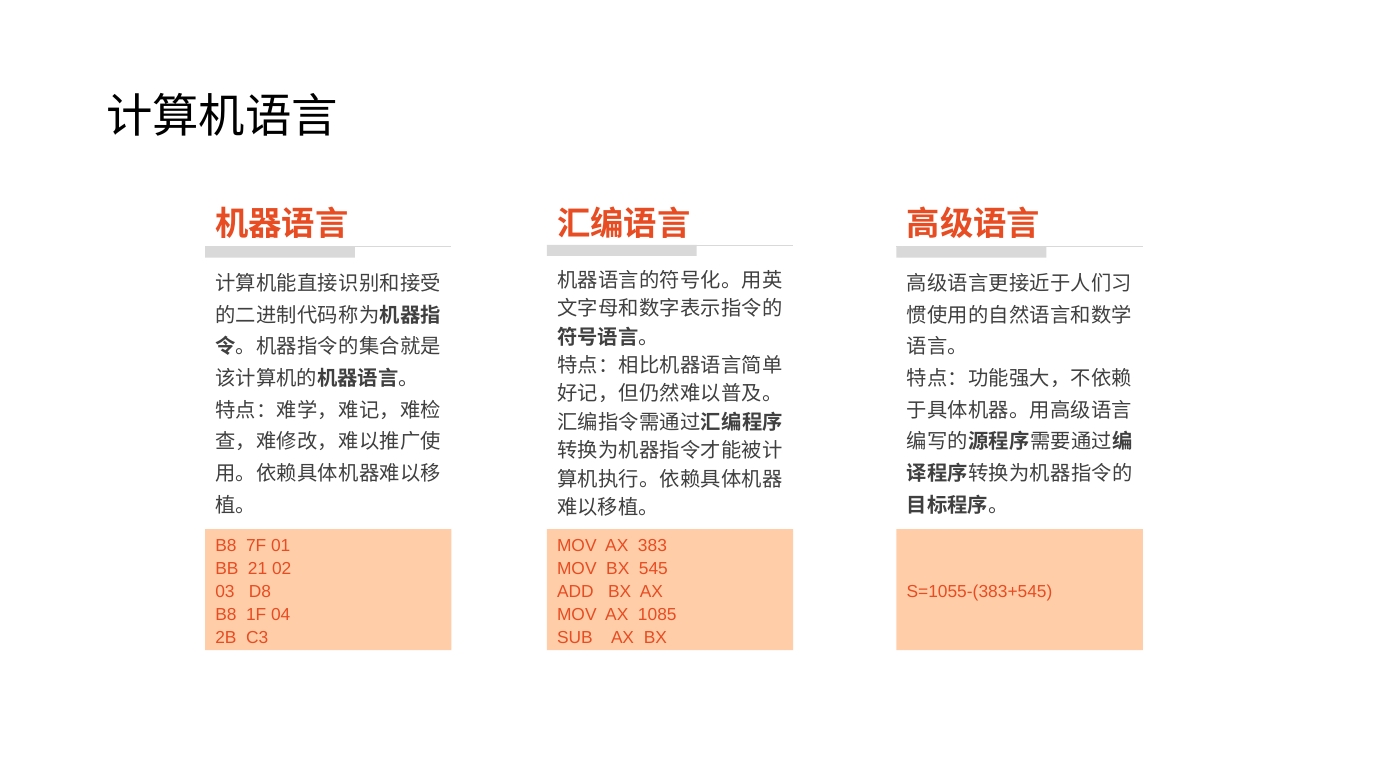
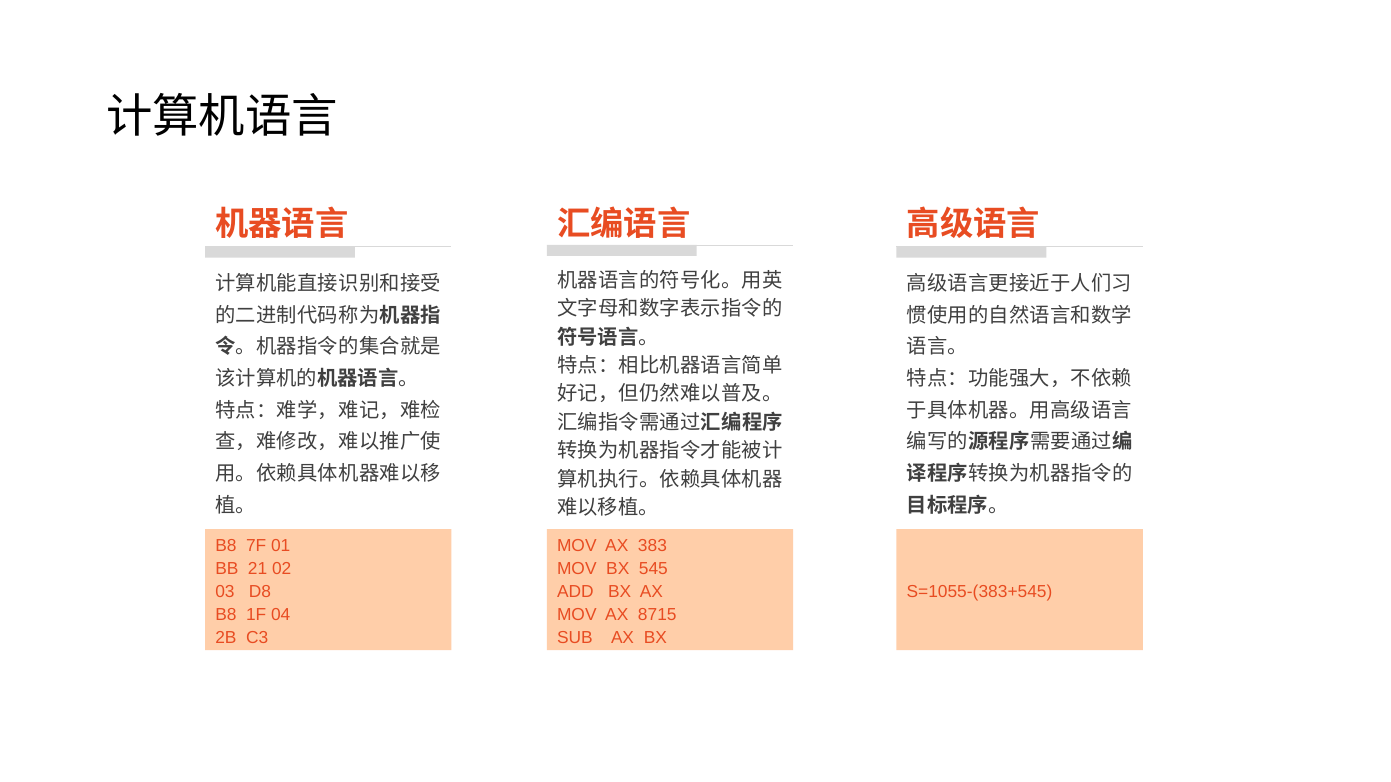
1085: 1085 -> 8715 (657, 615)
